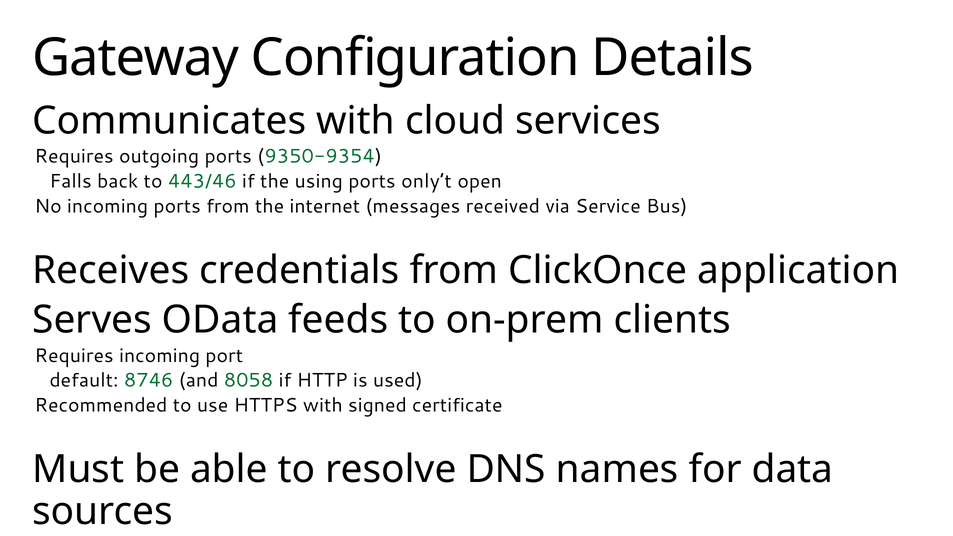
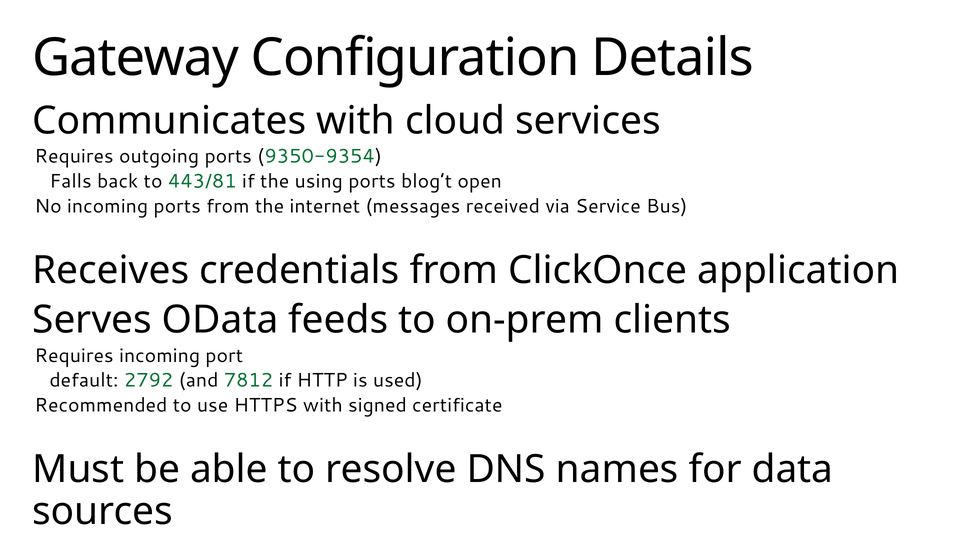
443/46: 443/46 -> 443/81 (202, 181)
only’t: only’t -> blog’t (427, 181)
8746: 8746 -> 2792 (149, 380)
8058: 8058 -> 7812 (248, 380)
